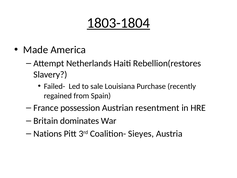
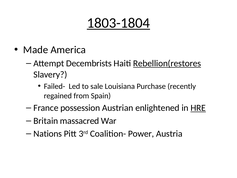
Netherlands: Netherlands -> Decembrists (89, 63)
Rebellion(restores underline: none -> present (167, 63)
resentment: resentment -> enlightened (157, 108)
HRE underline: none -> present (198, 108)
dominates: dominates -> massacred (80, 121)
Sieyes: Sieyes -> Power (141, 134)
